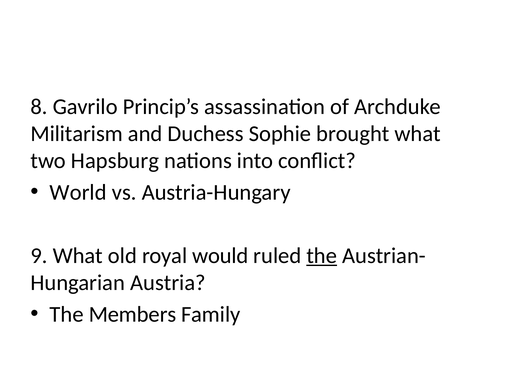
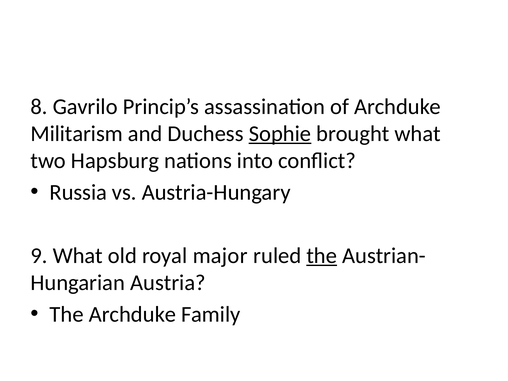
Sophie underline: none -> present (280, 134)
World: World -> Russia (78, 192)
would: would -> major (220, 256)
The Members: Members -> Archduke (132, 314)
